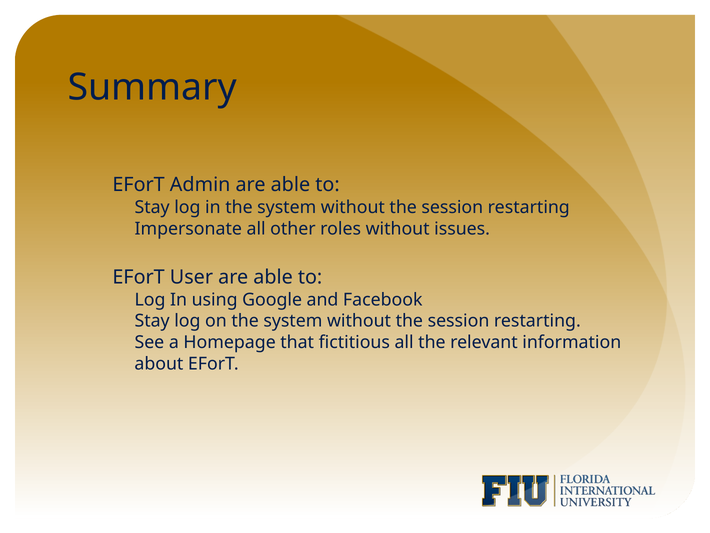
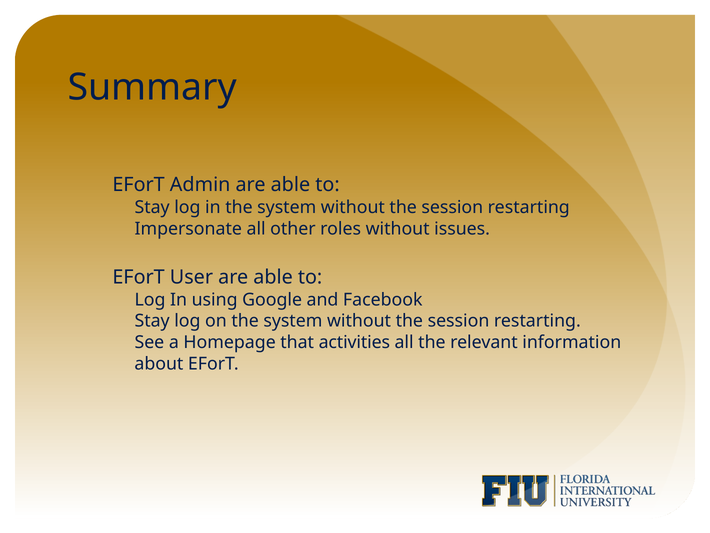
fictitious: fictitious -> activities (354, 342)
